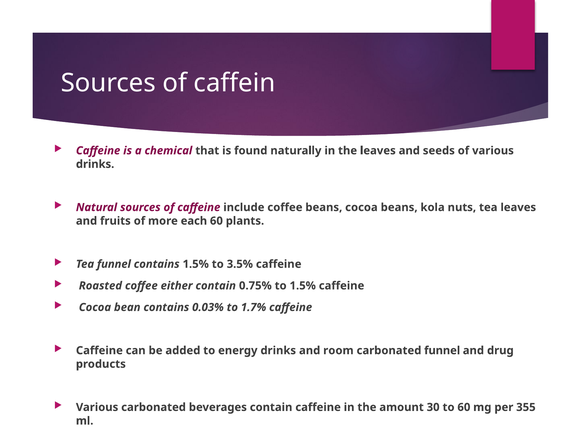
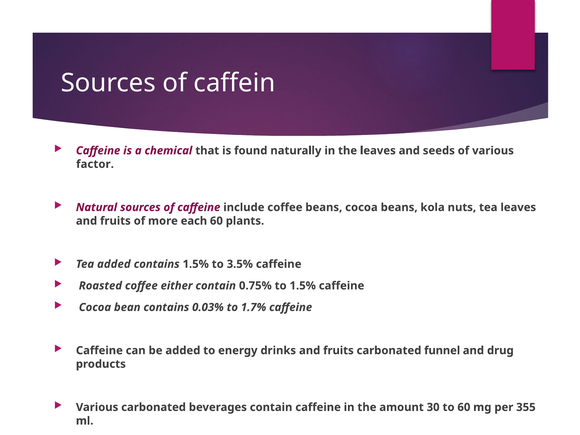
drinks: drinks -> factor (95, 164)
Tea funnel: funnel -> added (114, 264)
drinks and room: room -> fruits (338, 351)
